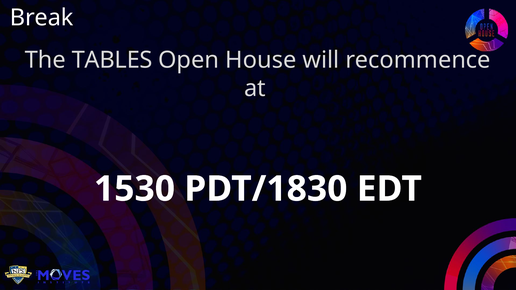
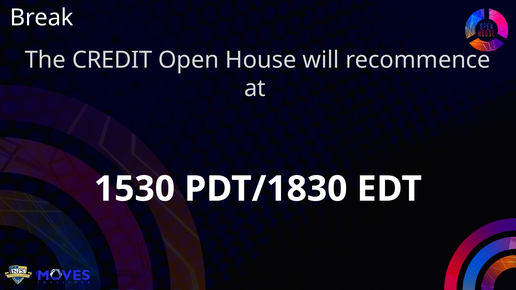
TABLES: TABLES -> CREDIT (112, 60)
